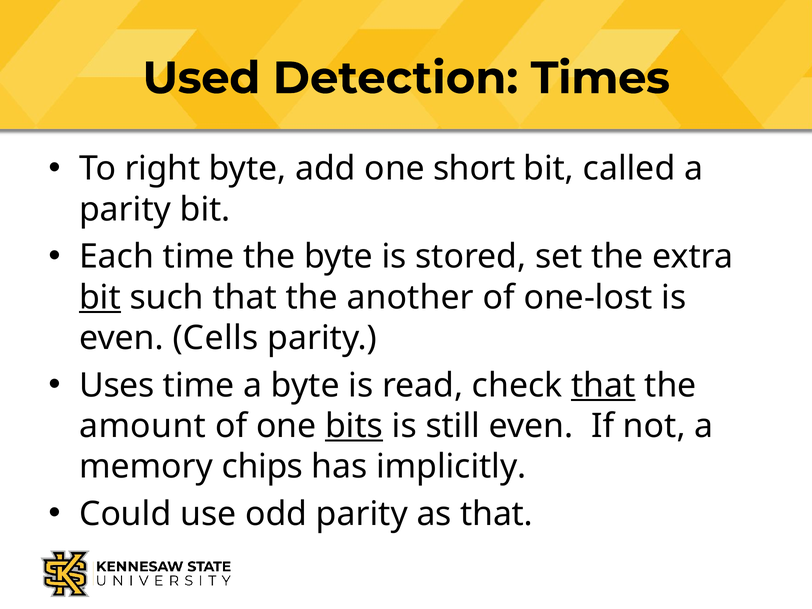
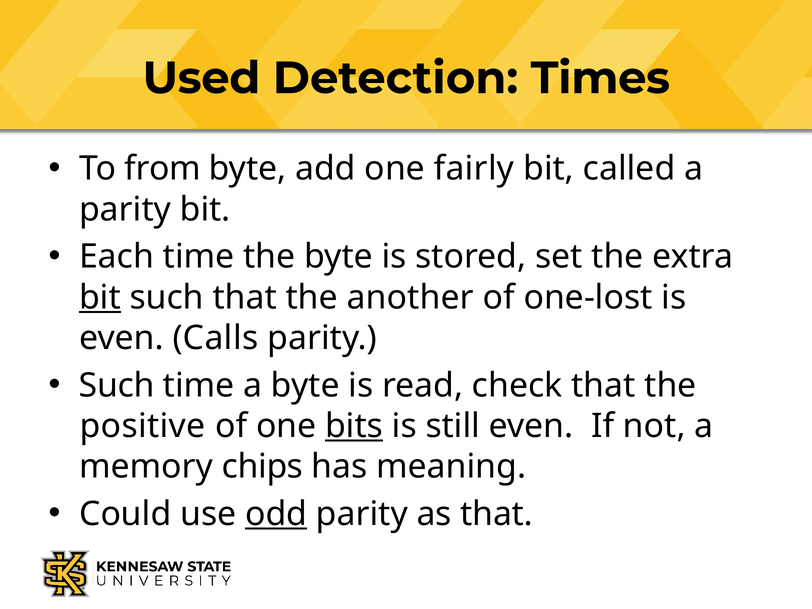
right: right -> from (163, 169)
short: short -> fairly (474, 169)
Cells: Cells -> Calls (215, 338)
Uses: Uses -> Such (117, 385)
that underline: present -> none (603, 385)
amount: amount -> positive (143, 426)
implicitly: implicitly -> meaning (451, 467)
odd underline: none -> present (276, 514)
